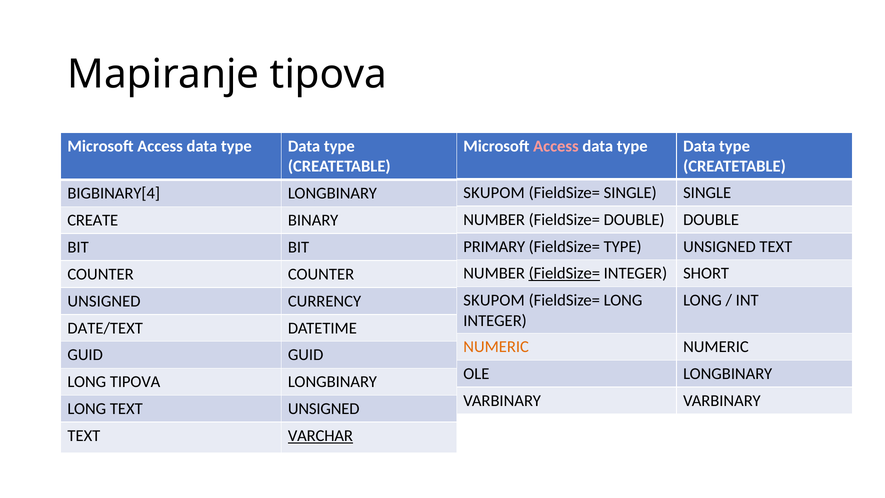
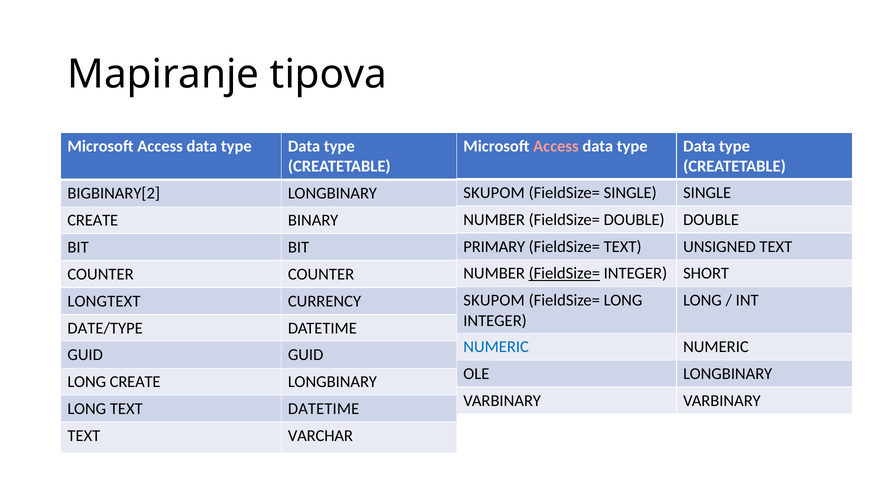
BIGBINARY[4: BIGBINARY[4 -> BIGBINARY[2 (114, 193)
FieldSize= TYPE: TYPE -> TEXT (623, 246)
UNSIGNED: UNSIGNED -> LONGTEXT (104, 301)
DATE/TEXT: DATE/TEXT -> DATE/TYPE (105, 328)
NUMERIC colour: orange -> blue (496, 347)
LONG TIPOVA: TIPOVA -> CREATE (135, 382)
TEXT UNSIGNED: UNSIGNED -> DATETIME (324, 409)
VARCHAR underline: present -> none (320, 436)
